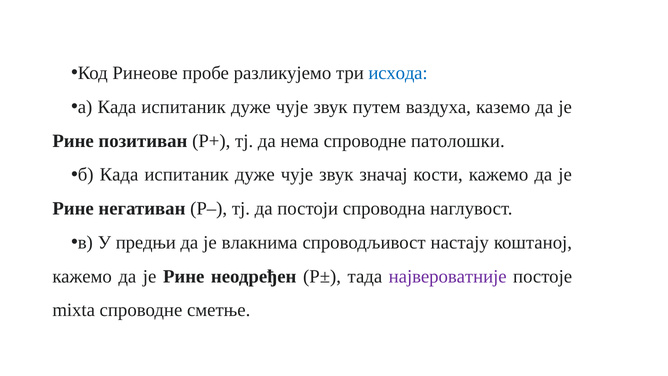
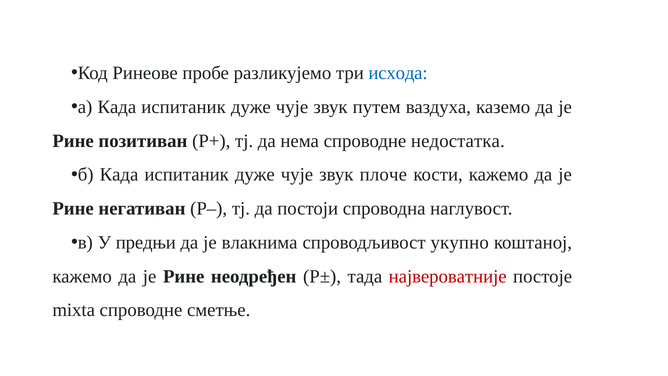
патолошки: патолошки -> недостатка (458, 141)
значај: значај -> плоче (383, 175)
настају: настају -> укупно (460, 242)
највероватније colour: purple -> red (448, 276)
